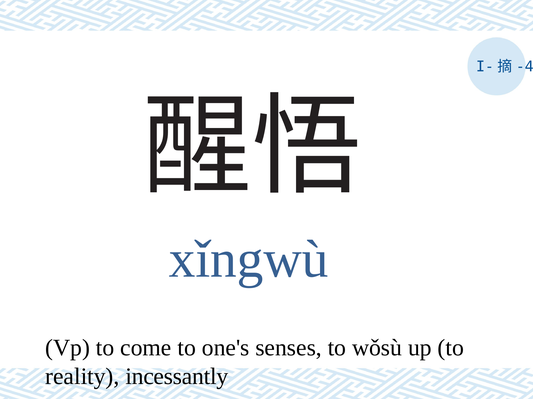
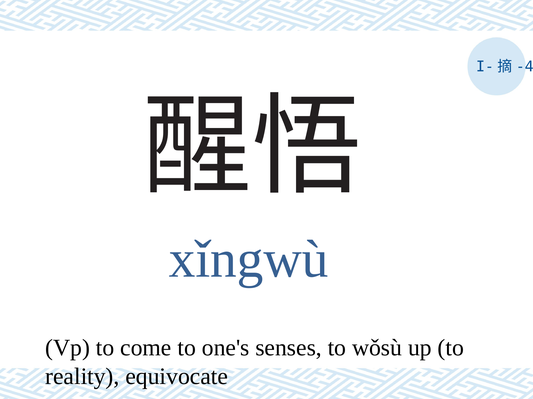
incessantly: incessantly -> equivocate (177, 377)
